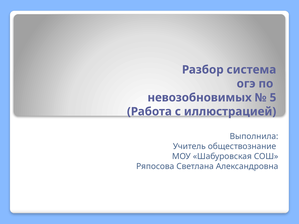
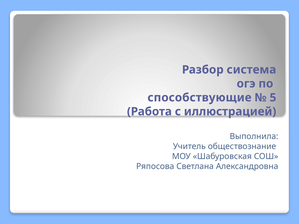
невозобновимых: невозобновимых -> способствующие (200, 98)
